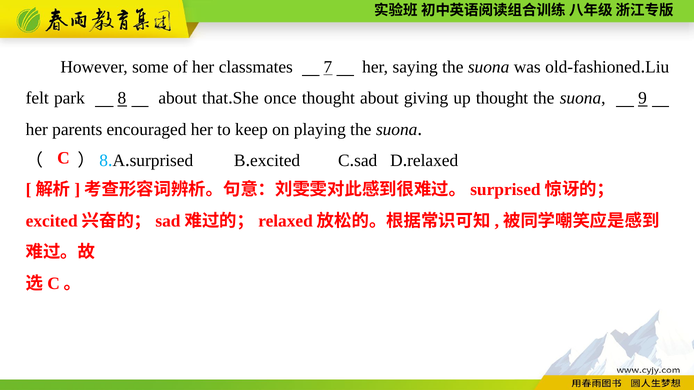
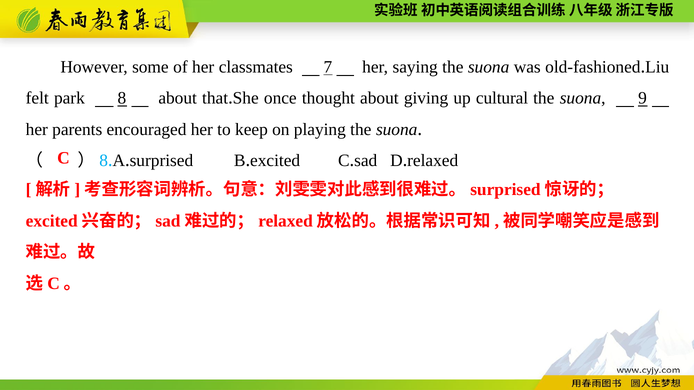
up thought: thought -> cultural (502, 98)
